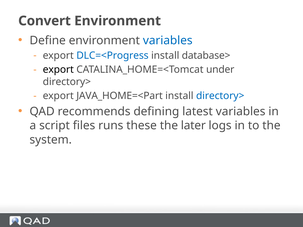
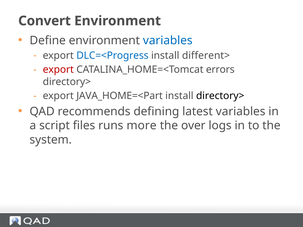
database>: database> -> different> (206, 56)
export colour: black -> red (58, 70)
under: under -> errors (220, 70)
directory> colour: blue -> black (220, 96)
these: these -> more (142, 126)
later: later -> over (193, 126)
